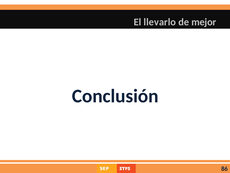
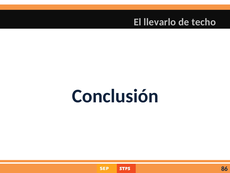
mejor: mejor -> techo (204, 22)
